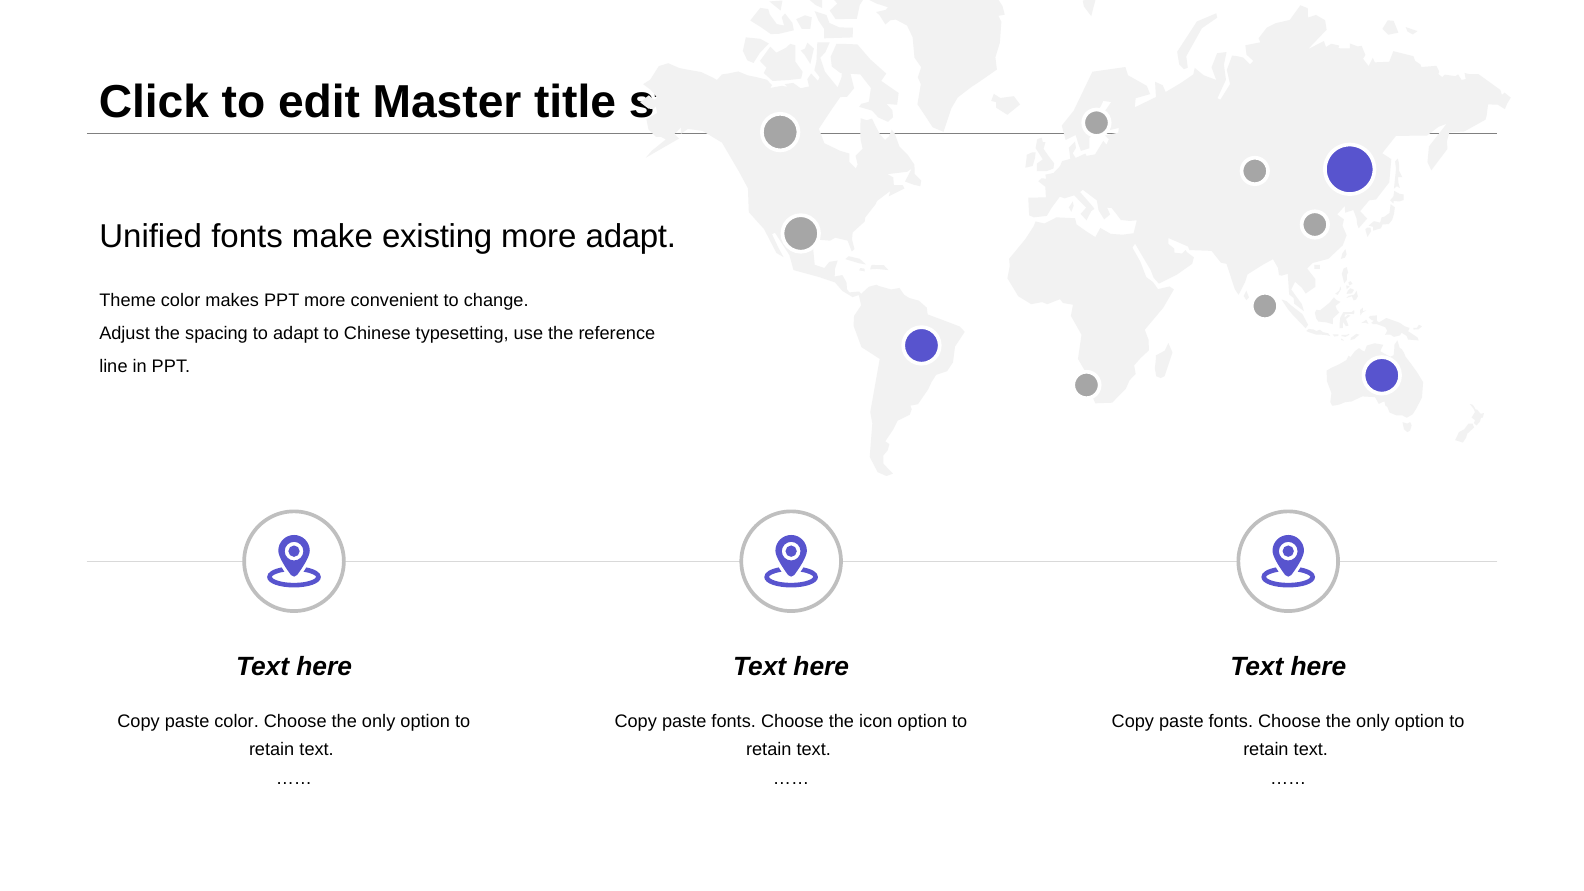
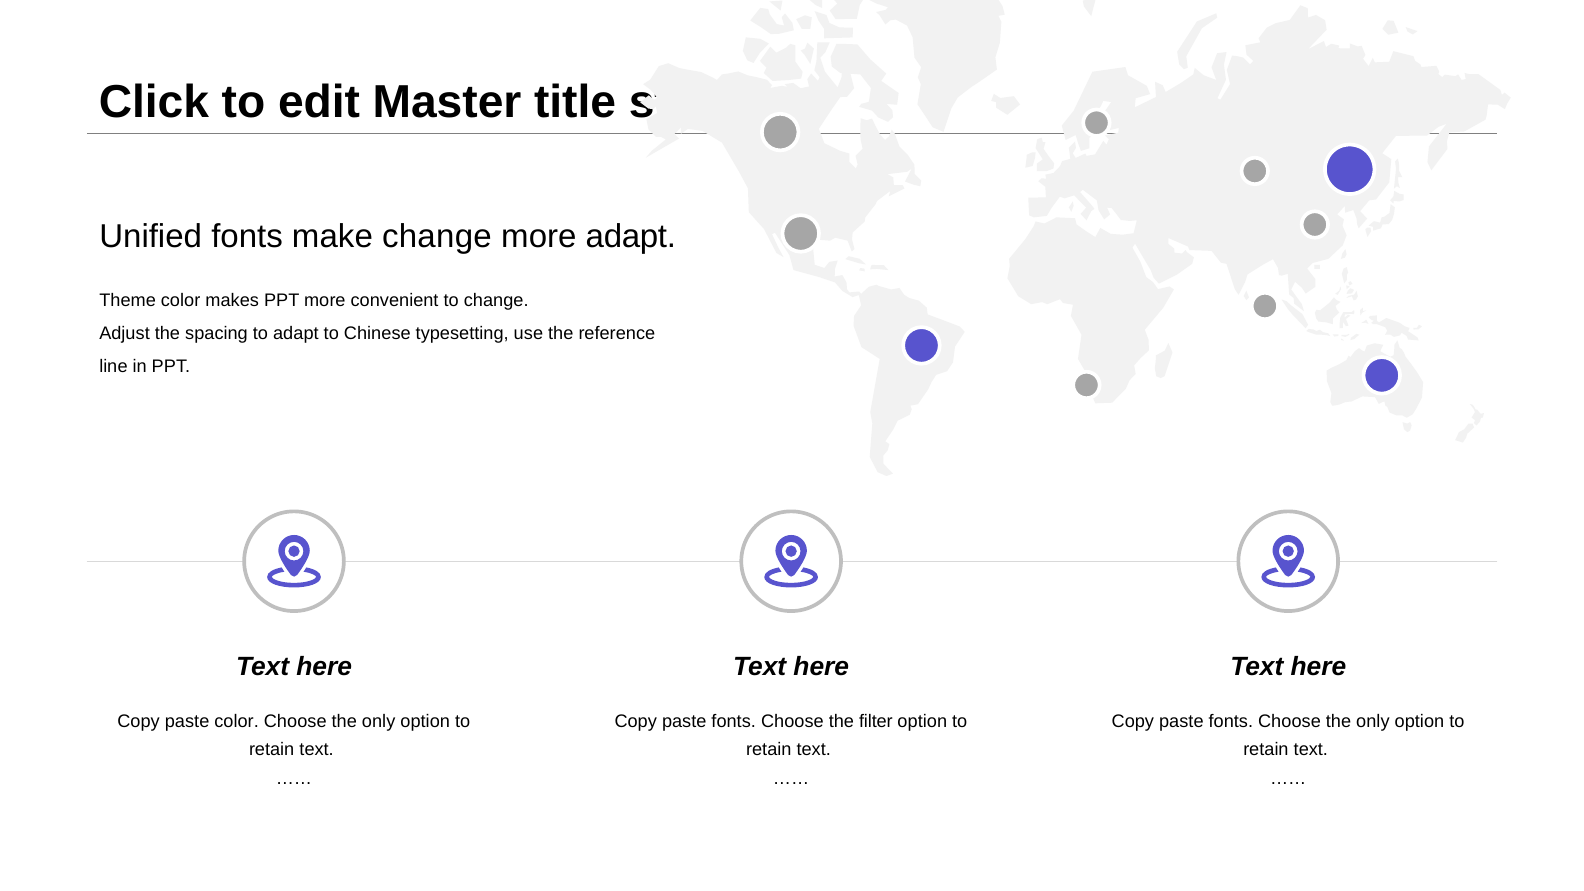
make existing: existing -> change (437, 236)
icon: icon -> filter (876, 721)
